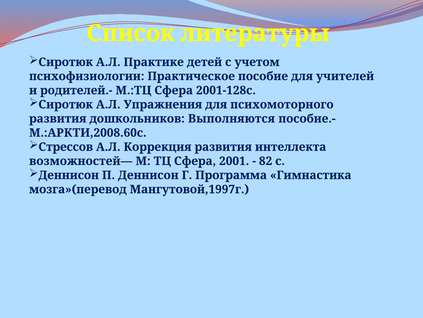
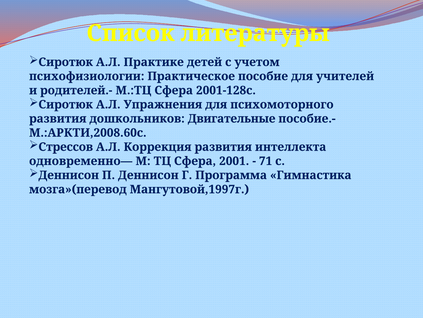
Выполняются: Выполняются -> Двигательные (232, 118)
возможностей—: возможностей— -> одновременно— (81, 161)
82: 82 -> 71 (266, 161)
